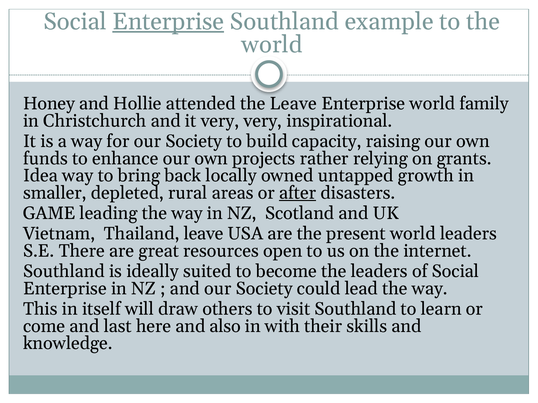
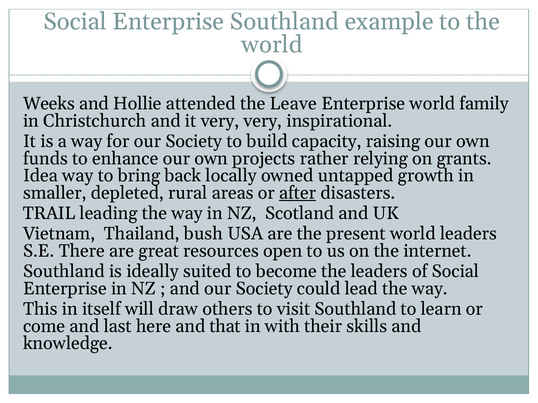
Enterprise underline: present -> none (168, 22)
Honey: Honey -> Weeks (49, 104)
GAME: GAME -> TRAIL (49, 214)
Thailand leave: leave -> bush (203, 234)
also: also -> that (225, 327)
